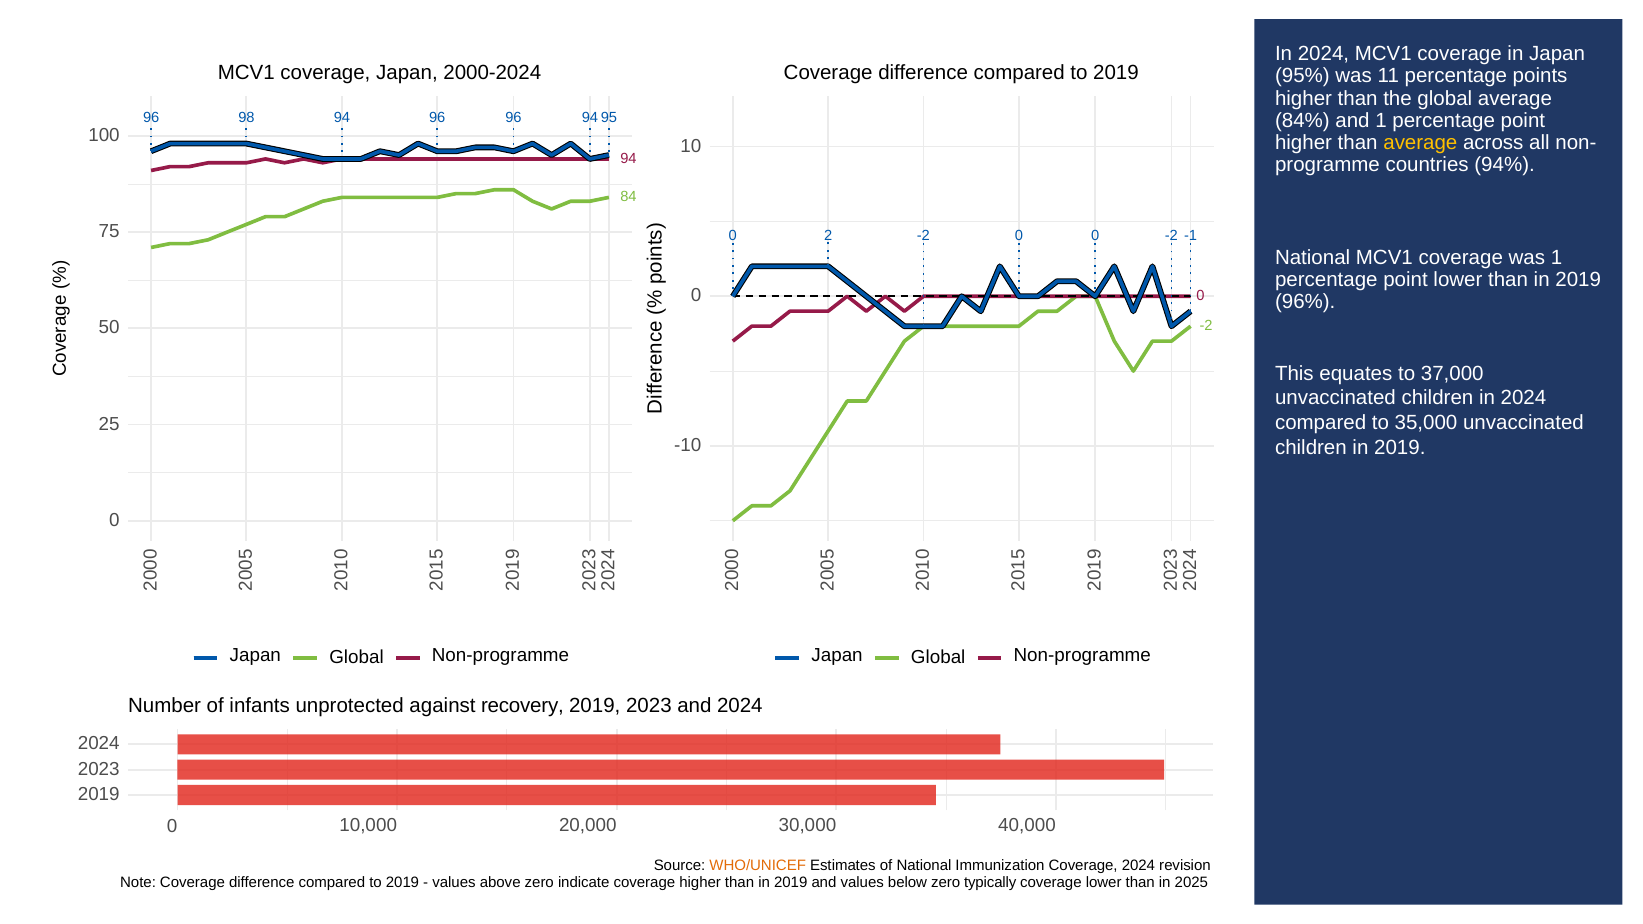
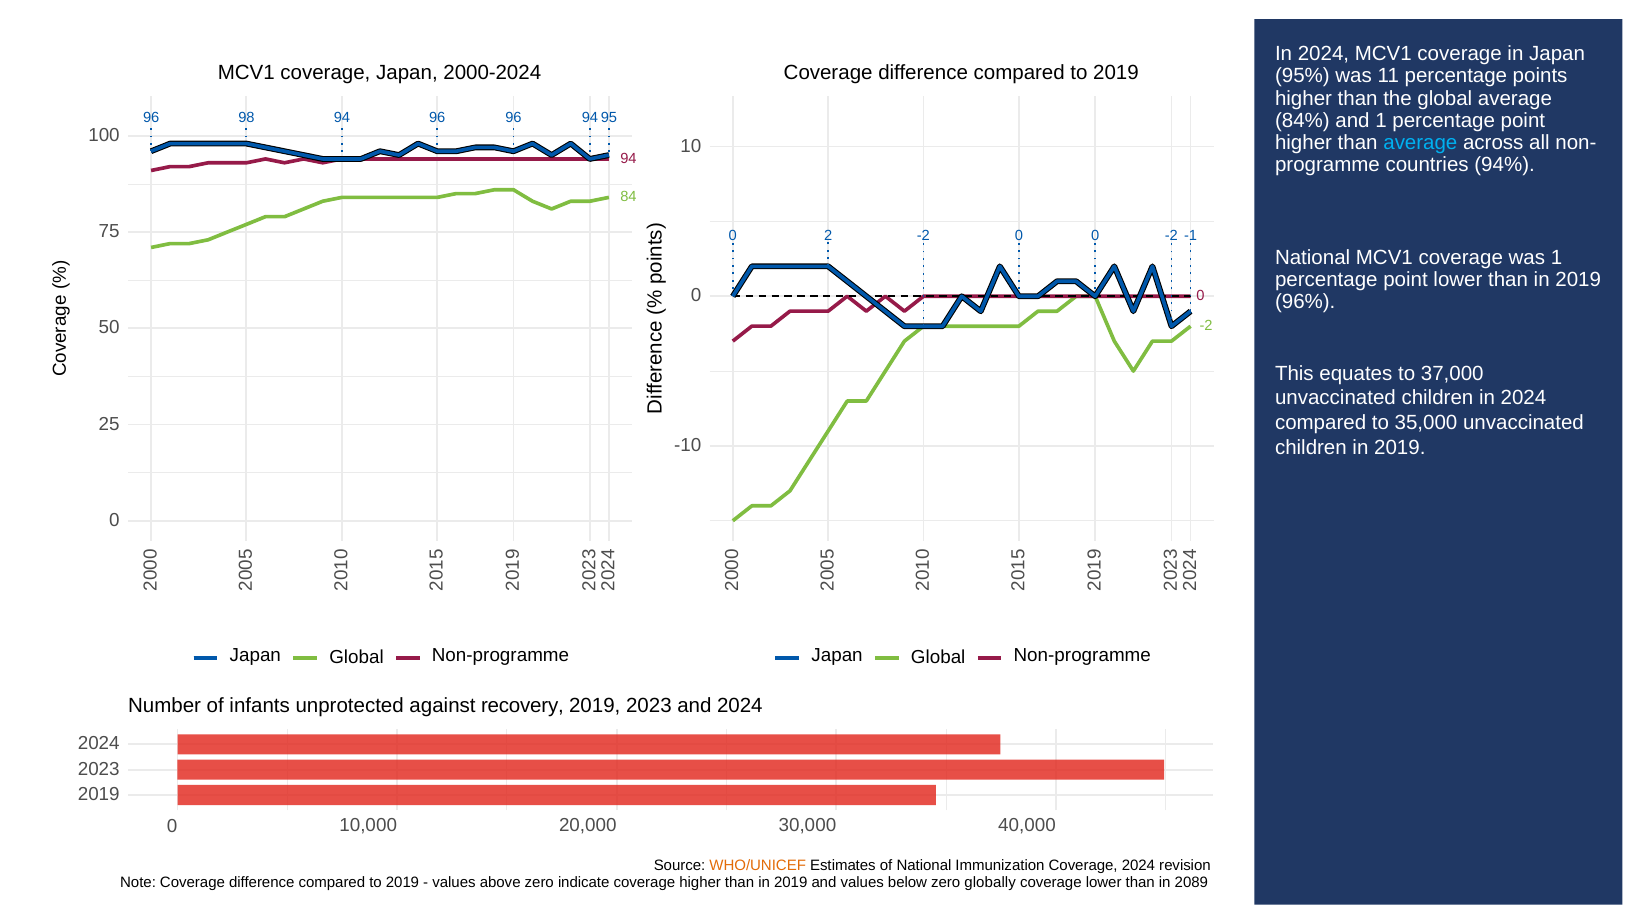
average colour: yellow -> light blue (1420, 143)
typically: typically -> globally (990, 882)
2025: 2025 -> 2089 (1191, 882)
